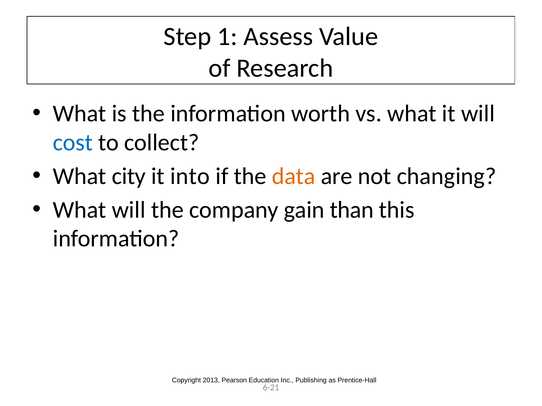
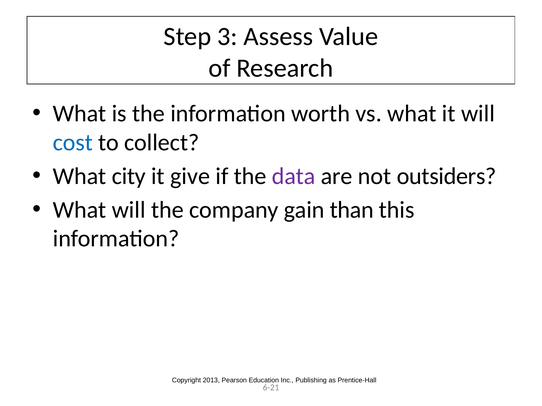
1: 1 -> 3 (227, 37)
into: into -> give (190, 176)
data colour: orange -> purple (294, 176)
changing: changing -> outsiders (447, 176)
